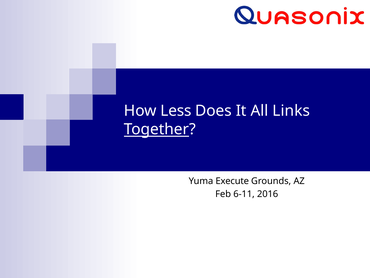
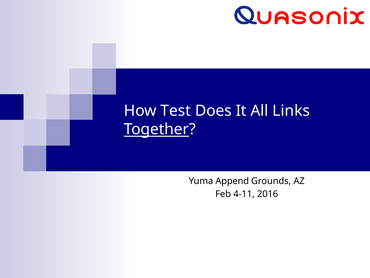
Less: Less -> Test (176, 111)
Execute: Execute -> Append (232, 181)
6-11: 6-11 -> 4-11 (244, 194)
